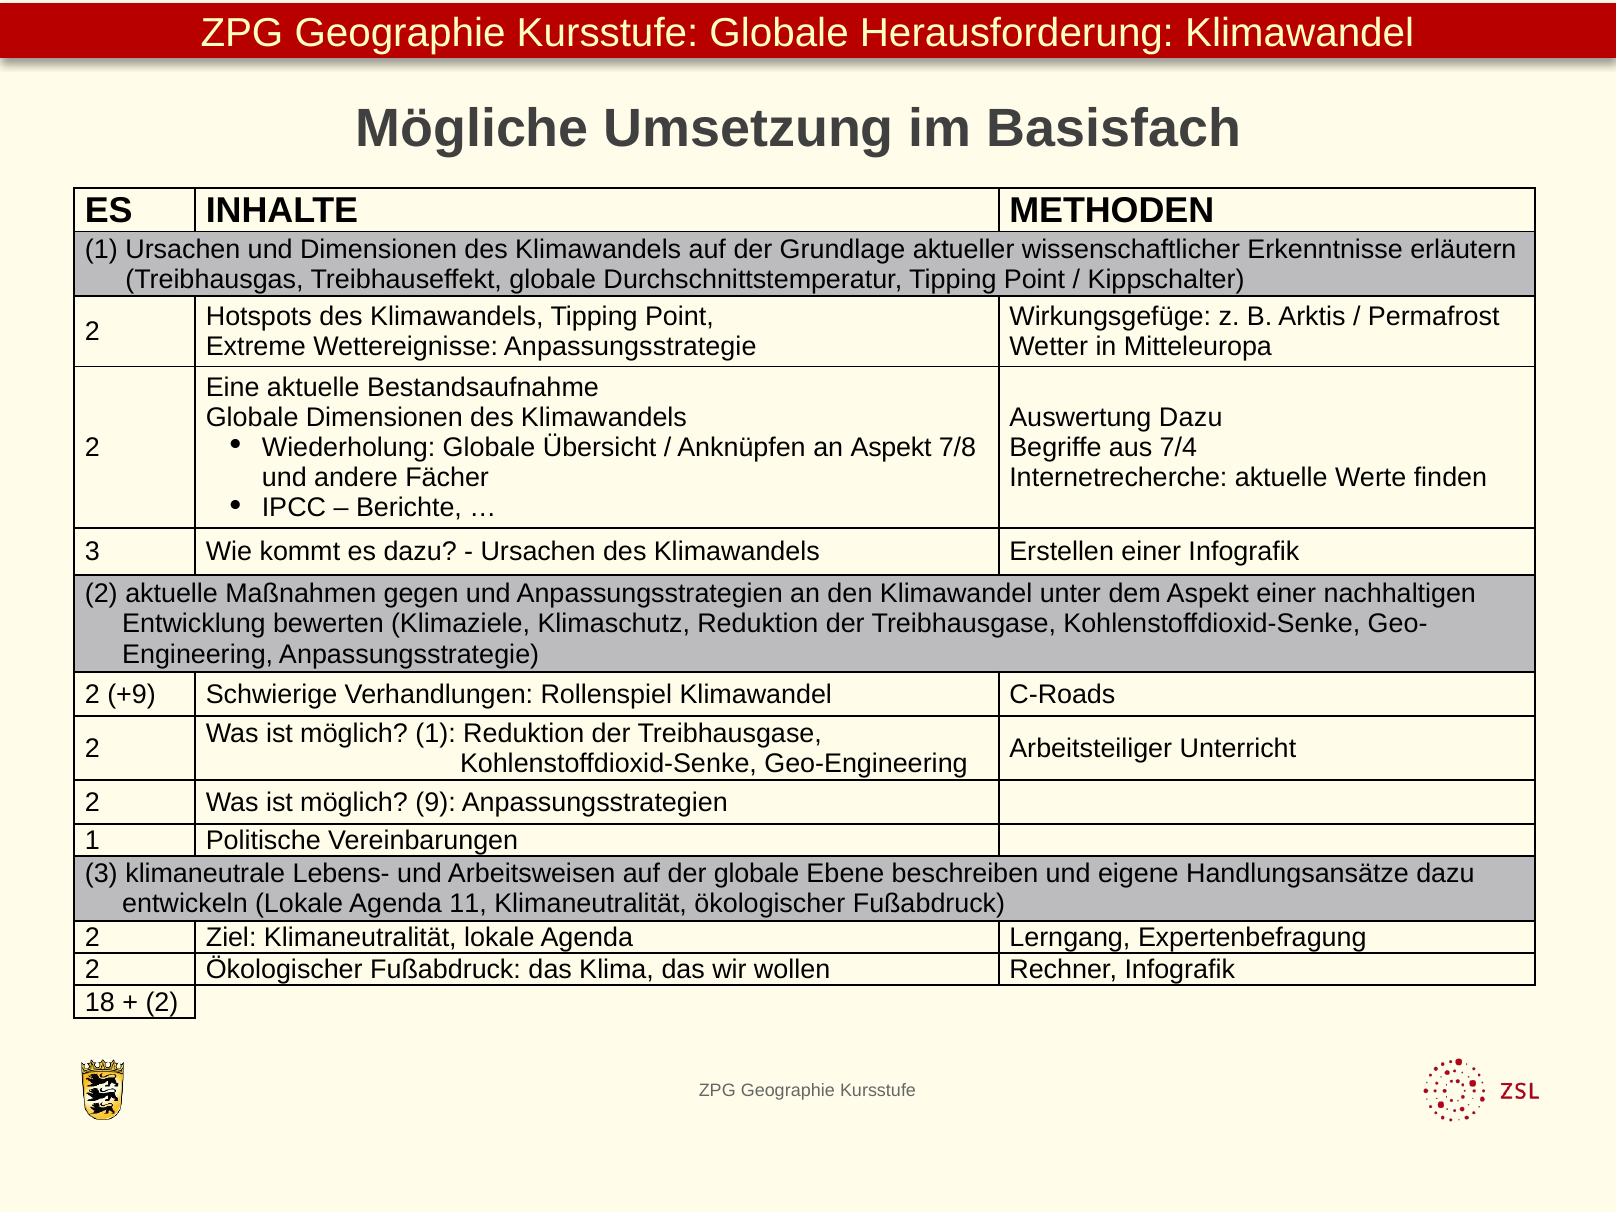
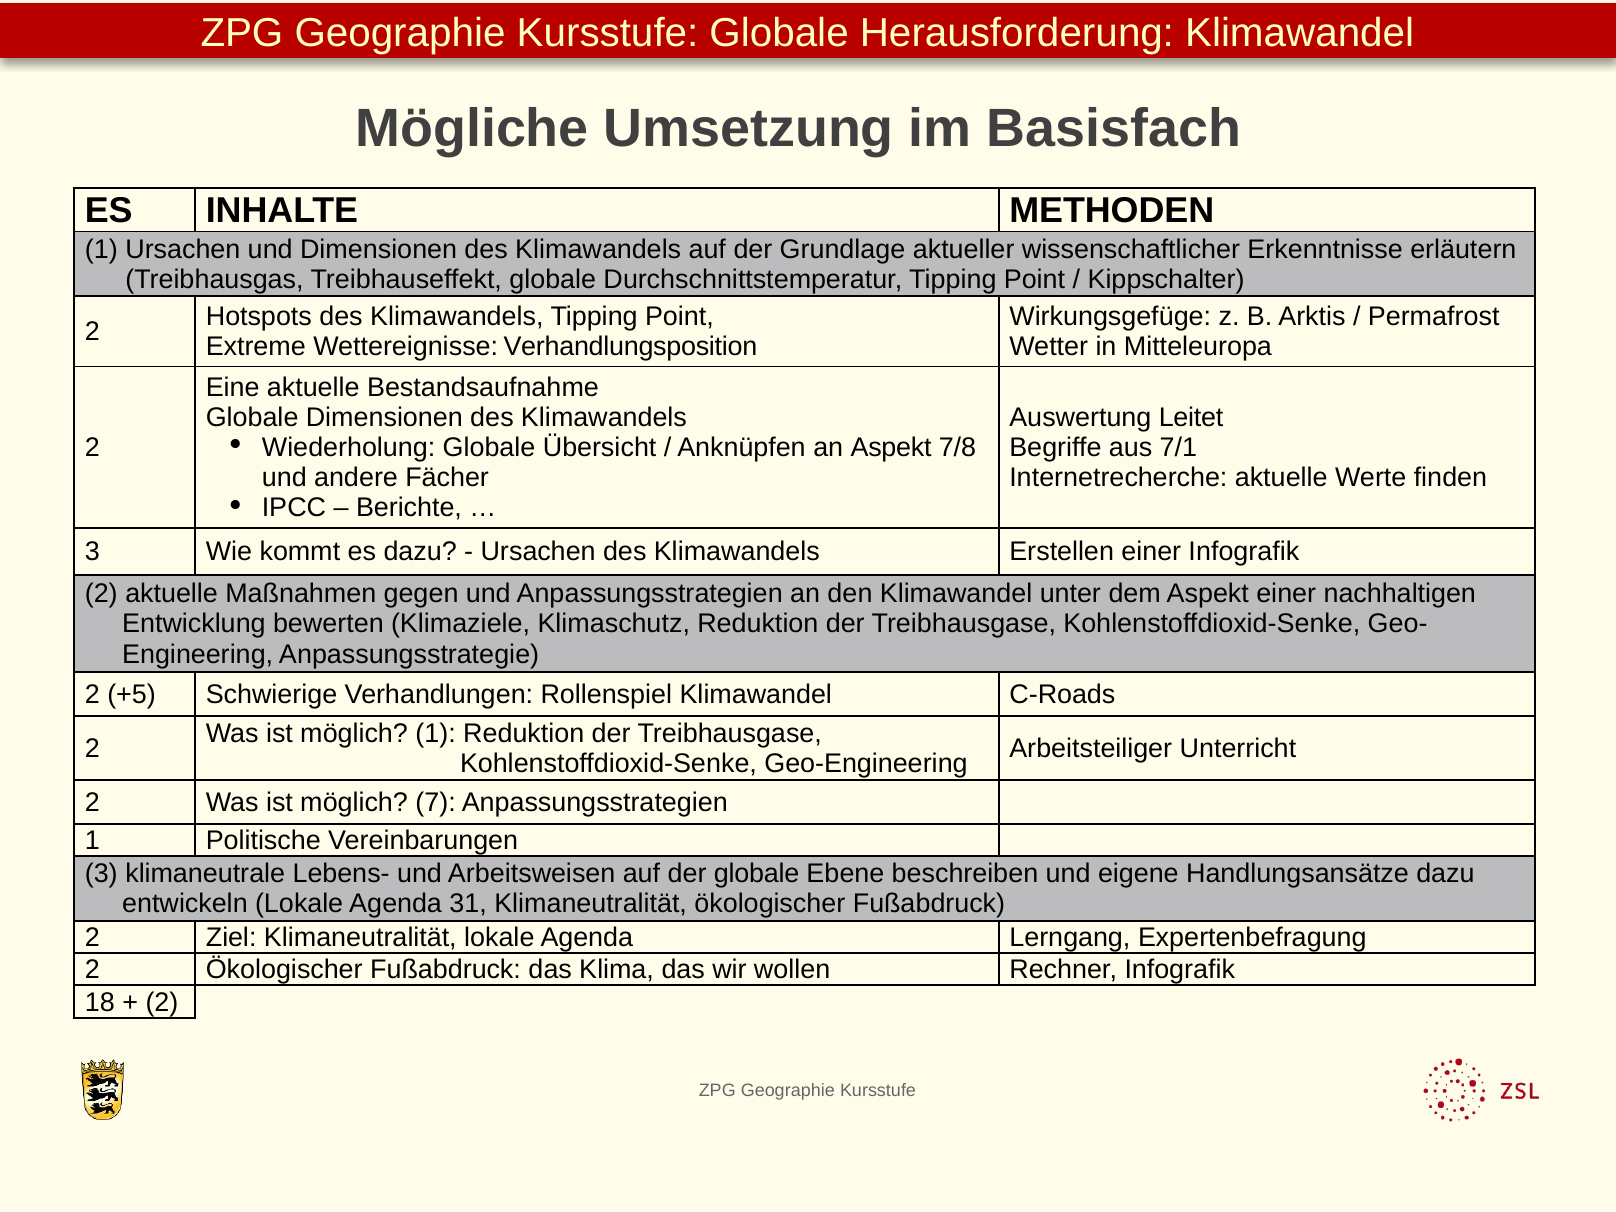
Wettereignisse Anpassungsstrategie: Anpassungsstrategie -> Verhandlungsposition (630, 347)
Auswertung Dazu: Dazu -> Leitet (1191, 418)
7/4: 7/4 -> 7/1 (1178, 448)
+9: +9 -> +5 (132, 694)
9: 9 -> 7 (436, 803)
11: 11 -> 31 (468, 904)
